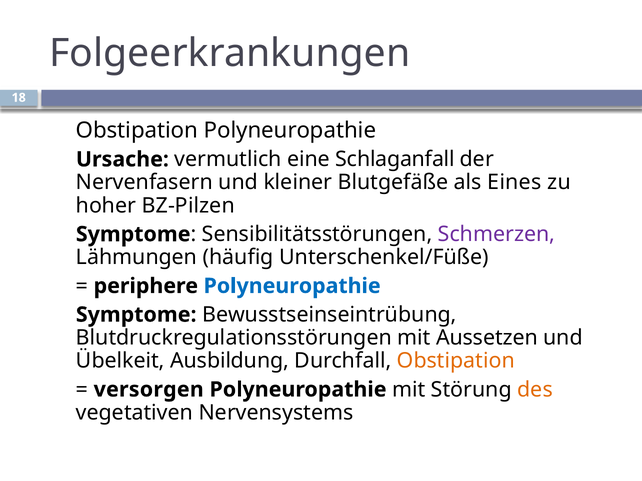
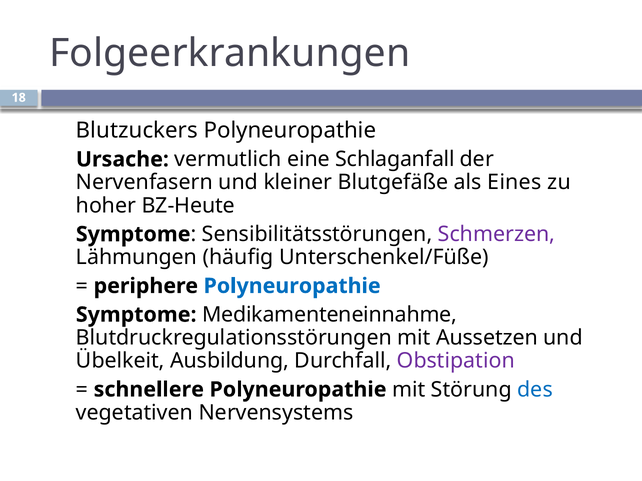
Obstipation: Obstipation -> Blutzuckers (137, 130)
BZ-Pilzen: BZ-Pilzen -> BZ-Heute (188, 206)
Bewusstseinseintrübung: Bewusstseinseintrübung -> Medikamenteneinnahme (330, 315)
Obstipation colour: orange -> purple (456, 361)
versorgen: versorgen -> schnellere (149, 390)
des colour: orange -> blue (535, 390)
